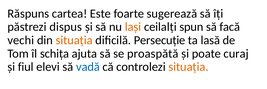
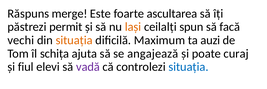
cartea: cartea -> merge (70, 14)
sugerează: sugerează -> ascultarea (172, 14)
dispus: dispus -> permit (66, 27)
Persecuție: Persecuție -> Maximum (159, 40)
lasă: lasă -> auzi (210, 40)
proaspătă: proaspătă -> angajează (153, 54)
vadă colour: blue -> purple (88, 67)
situația colour: orange -> blue (188, 67)
